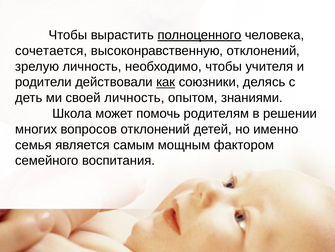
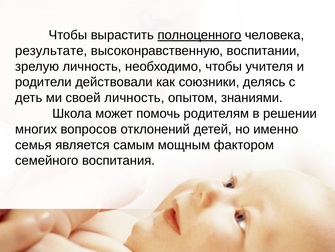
сочетается: сочетается -> результате (51, 51)
высоконравственную отклонений: отклонений -> воспитании (263, 51)
как underline: present -> none (166, 82)
